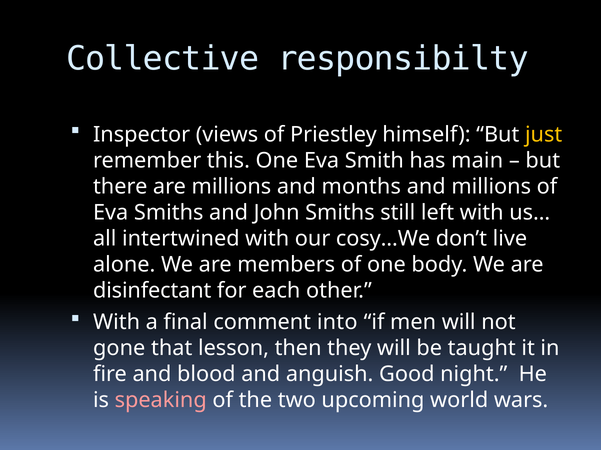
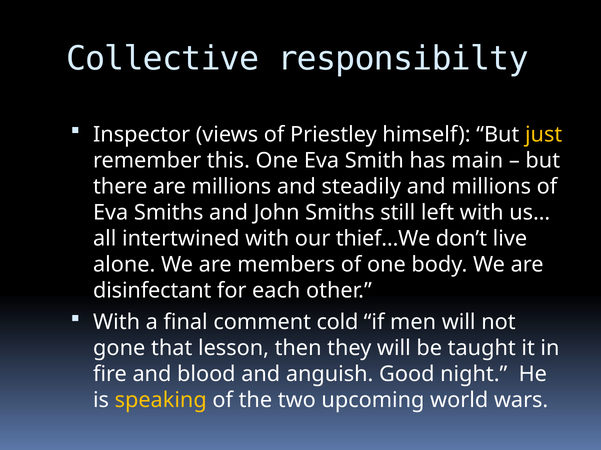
months: months -> steadily (361, 187)
cosy…We: cosy…We -> thief…We (383, 239)
into: into -> cold (337, 323)
speaking colour: pink -> yellow (161, 401)
